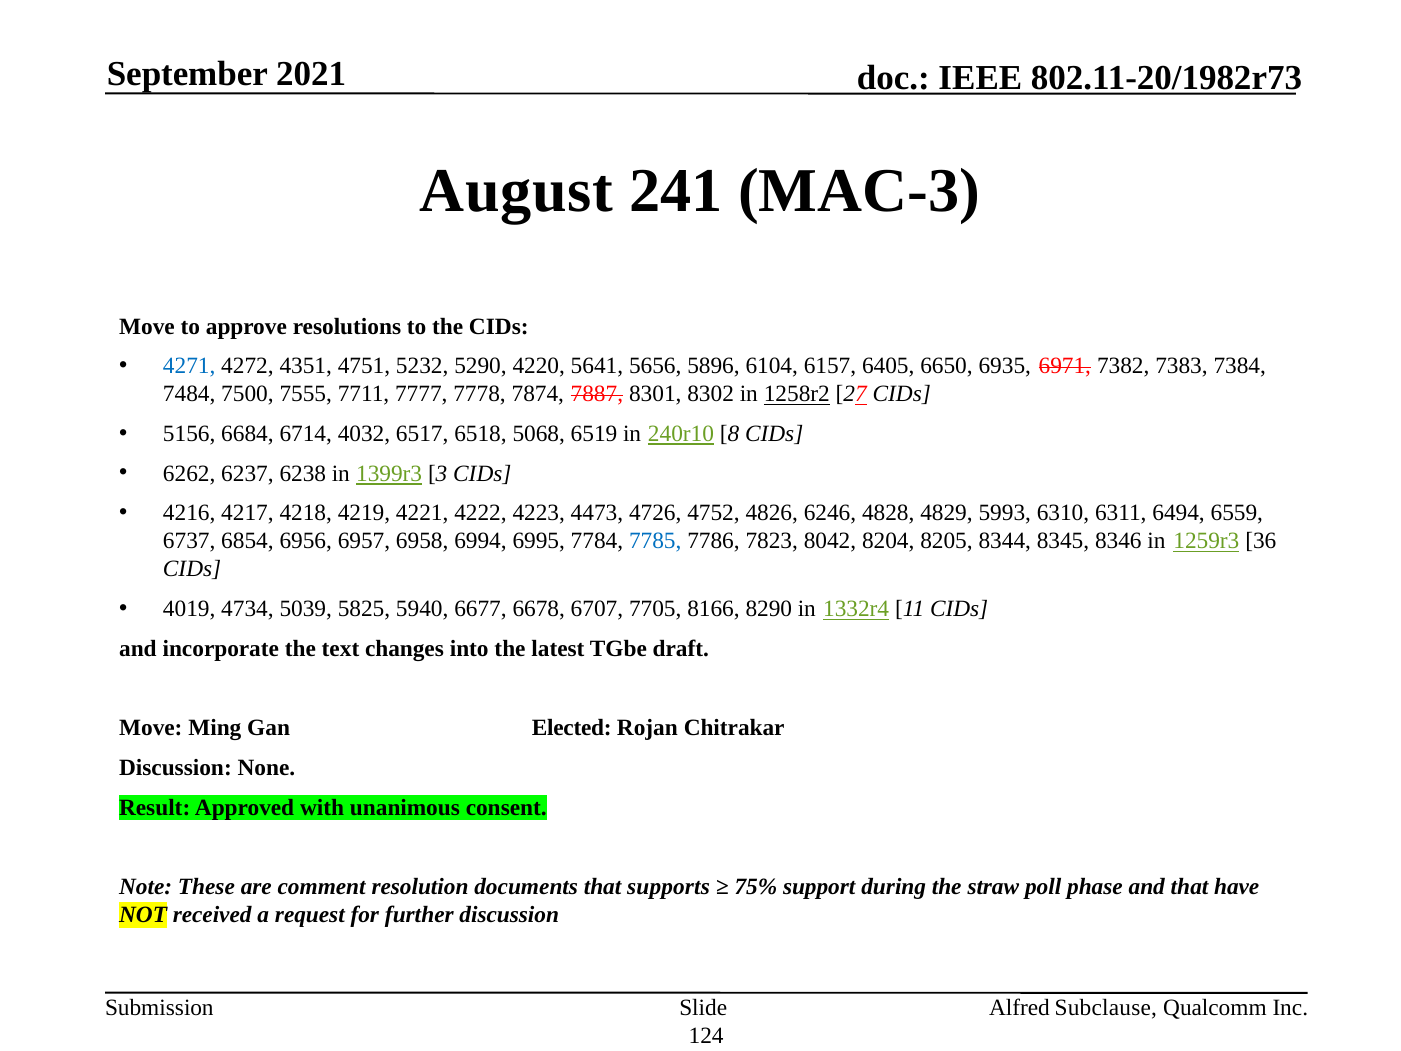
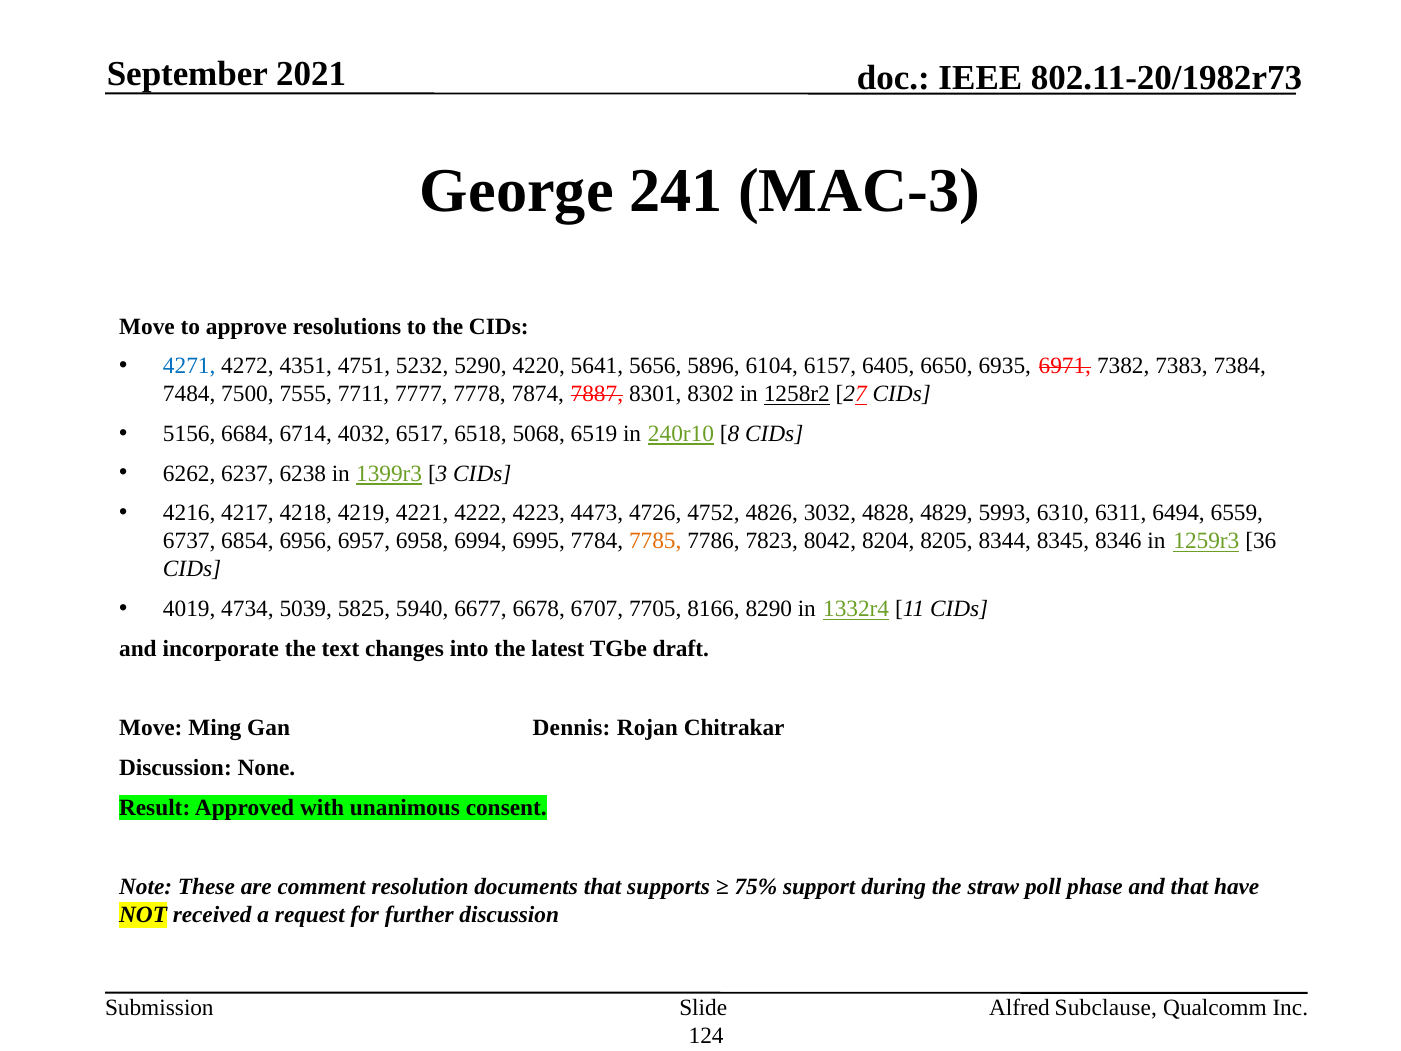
August: August -> George (517, 191)
6246: 6246 -> 3032 (830, 513)
7785 colour: blue -> orange (655, 541)
Elected: Elected -> Dennis (572, 728)
